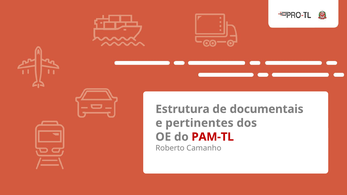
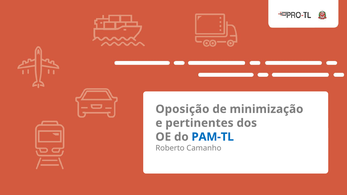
Estrutura: Estrutura -> Oposição (182, 109)
documentais: documentais -> minimização (266, 109)
PAM-TL colour: red -> blue (213, 137)
